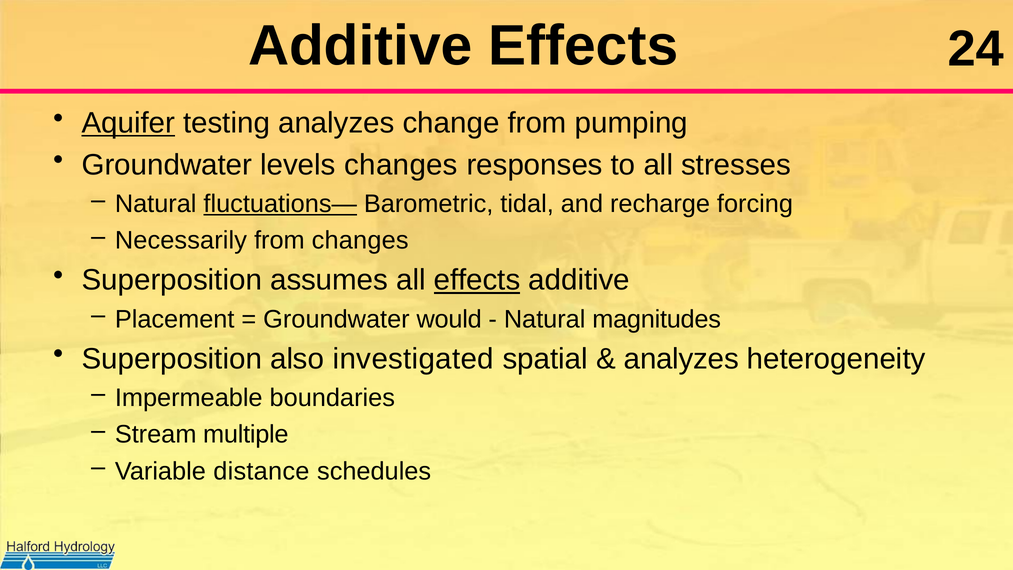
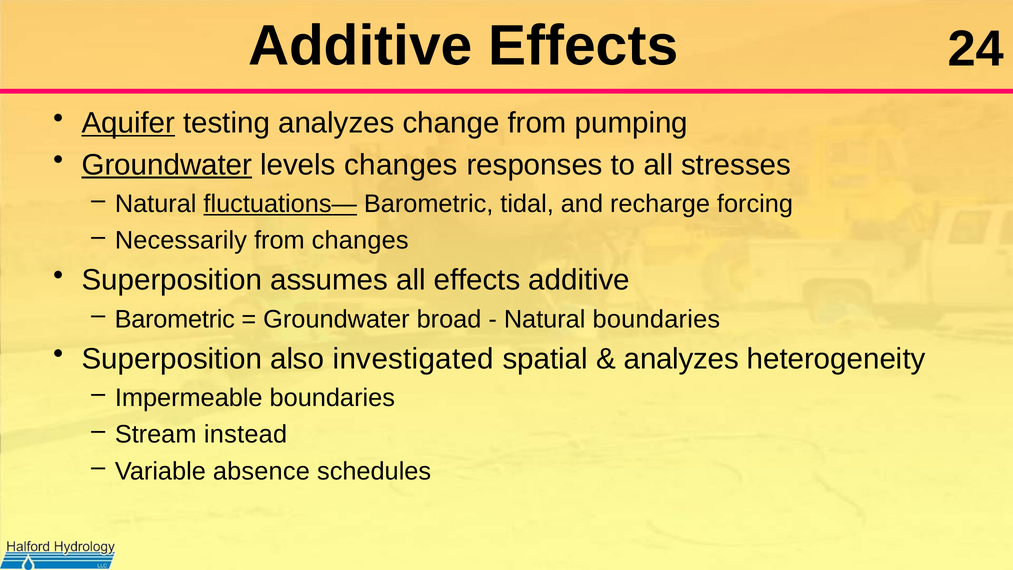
Groundwater underline: none -> present (167, 165)
effects underline: present -> none (477, 280)
Placement: Placement -> Barometric (175, 319)
would: would -> broad (449, 319)
Natural magnitudes: magnitudes -> boundaries (656, 319)
multiple: multiple -> instead (246, 434)
distance: distance -> absence (261, 471)
